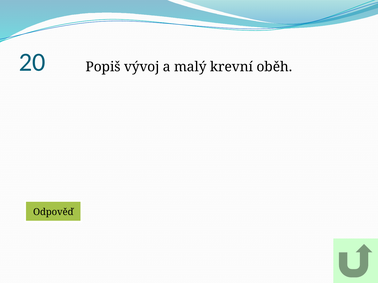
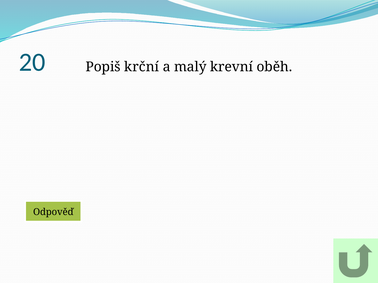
vývoj: vývoj -> krční (142, 67)
